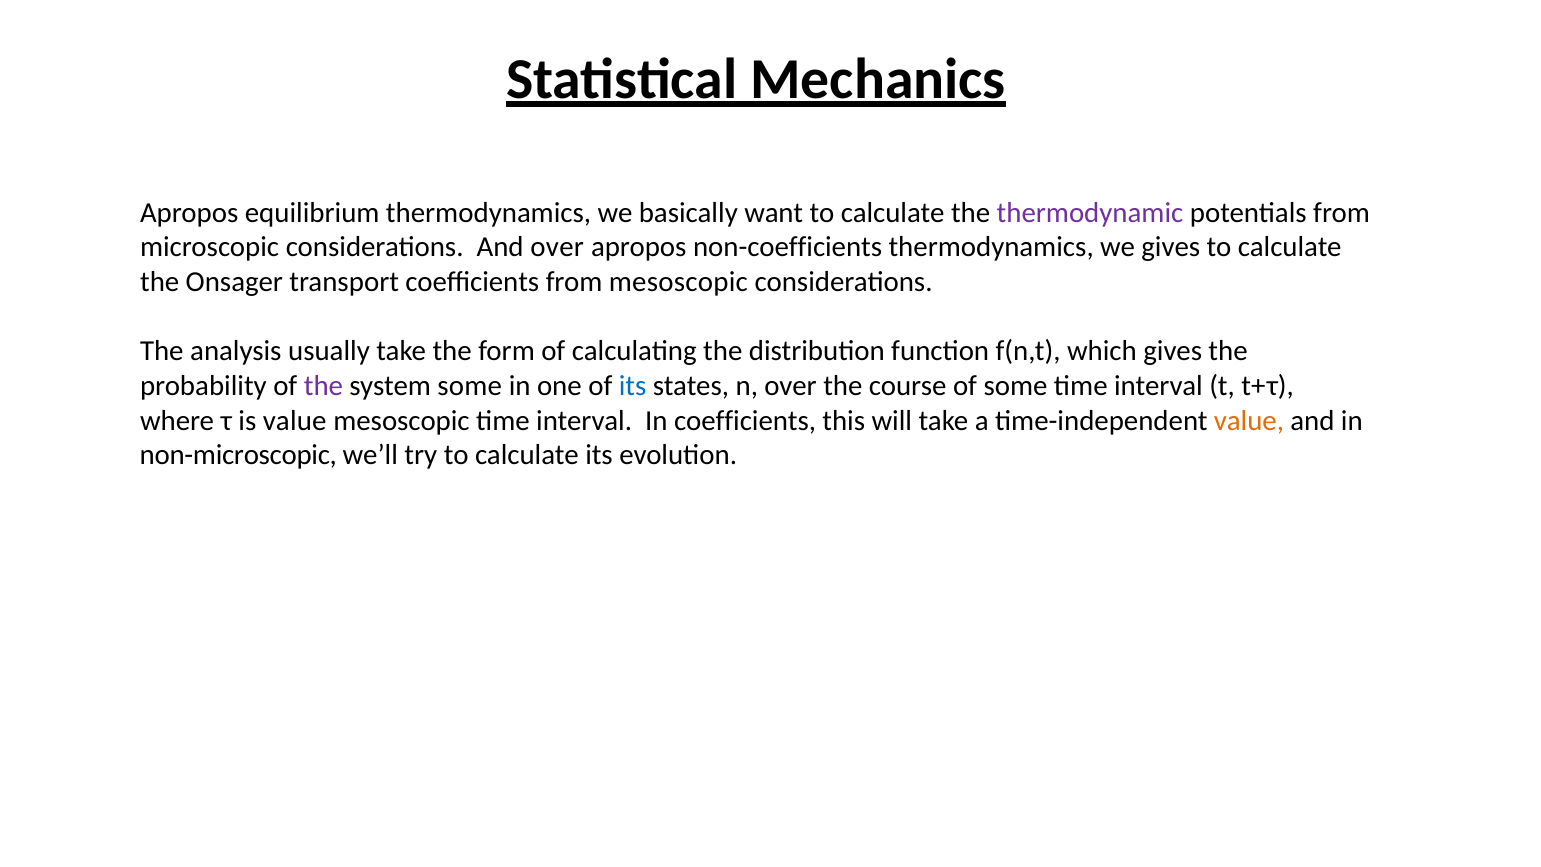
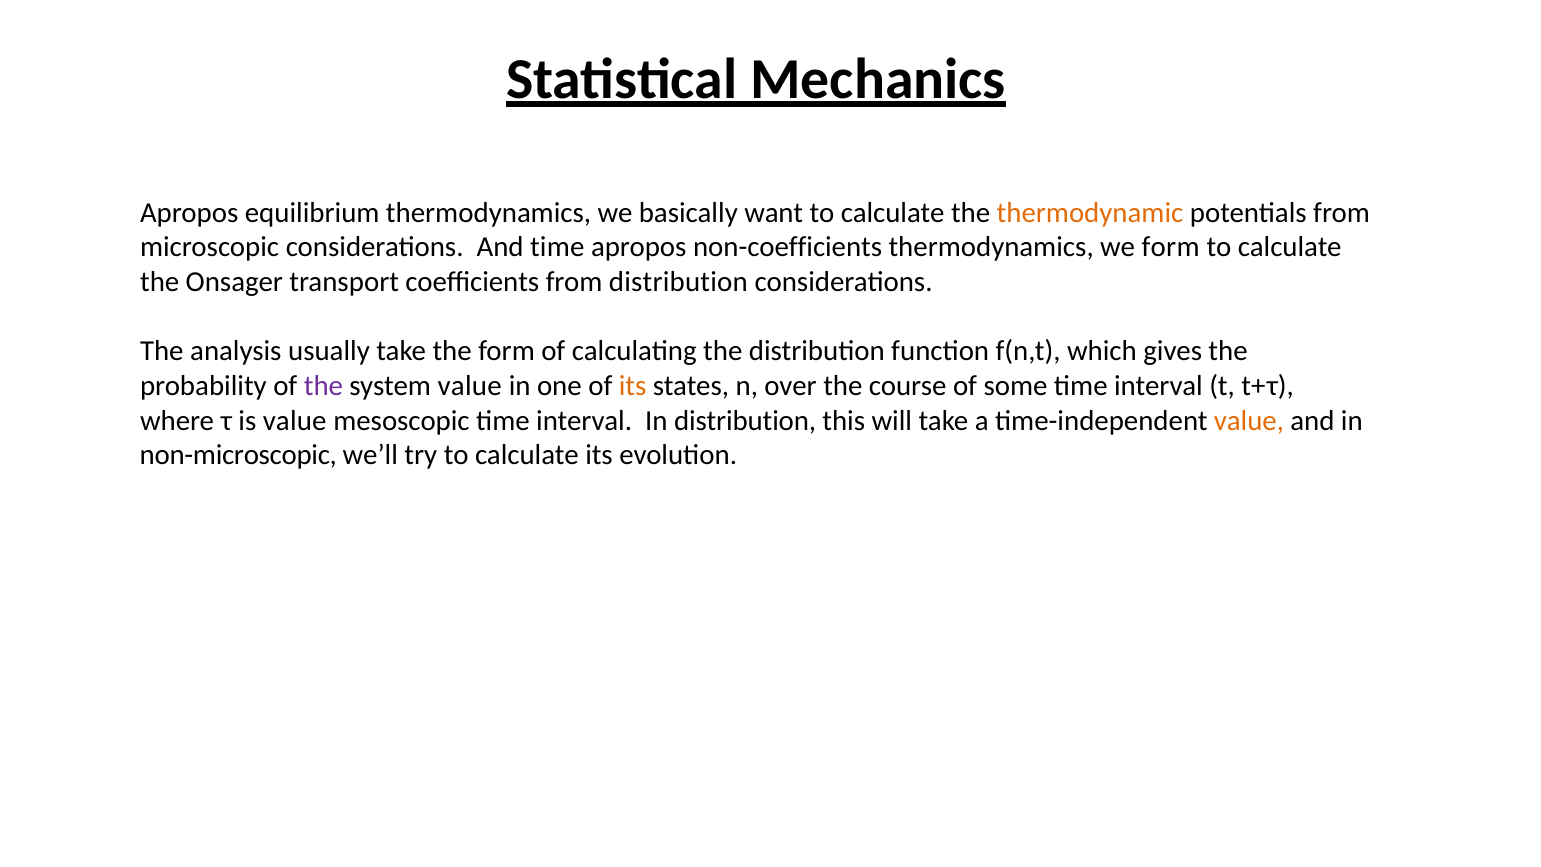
thermodynamic colour: purple -> orange (1090, 213)
And over: over -> time (557, 247)
we gives: gives -> form (1171, 247)
from mesoscopic: mesoscopic -> distribution (678, 282)
system some: some -> value (470, 386)
its colour: blue -> orange (633, 386)
In coefficients: coefficients -> distribution (745, 421)
